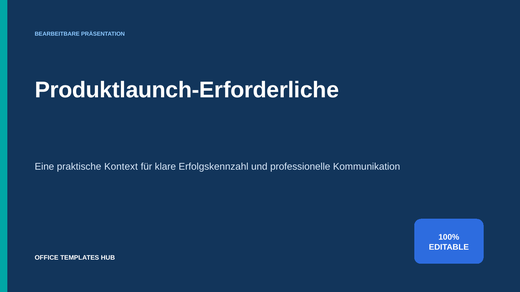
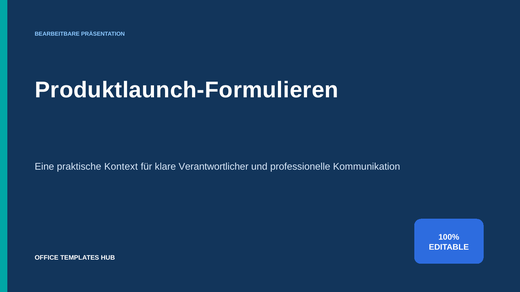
Produktlaunch-Erforderliche: Produktlaunch-Erforderliche -> Produktlaunch-Formulieren (187, 90)
Erfolgskennzahl: Erfolgskennzahl -> Verantwortlicher (214, 167)
